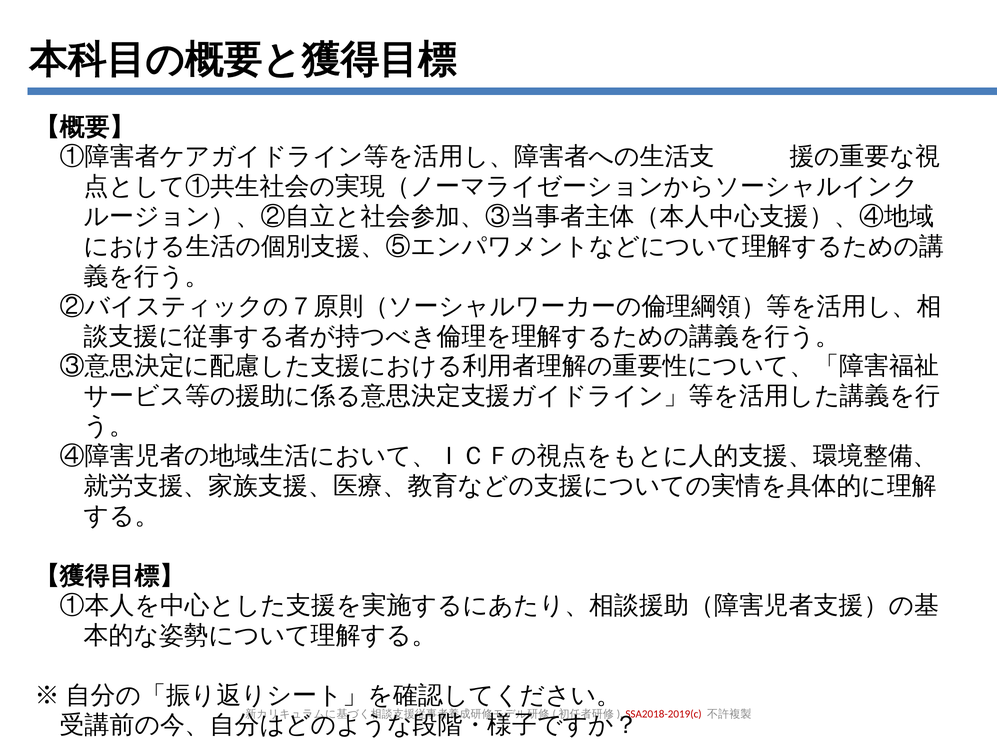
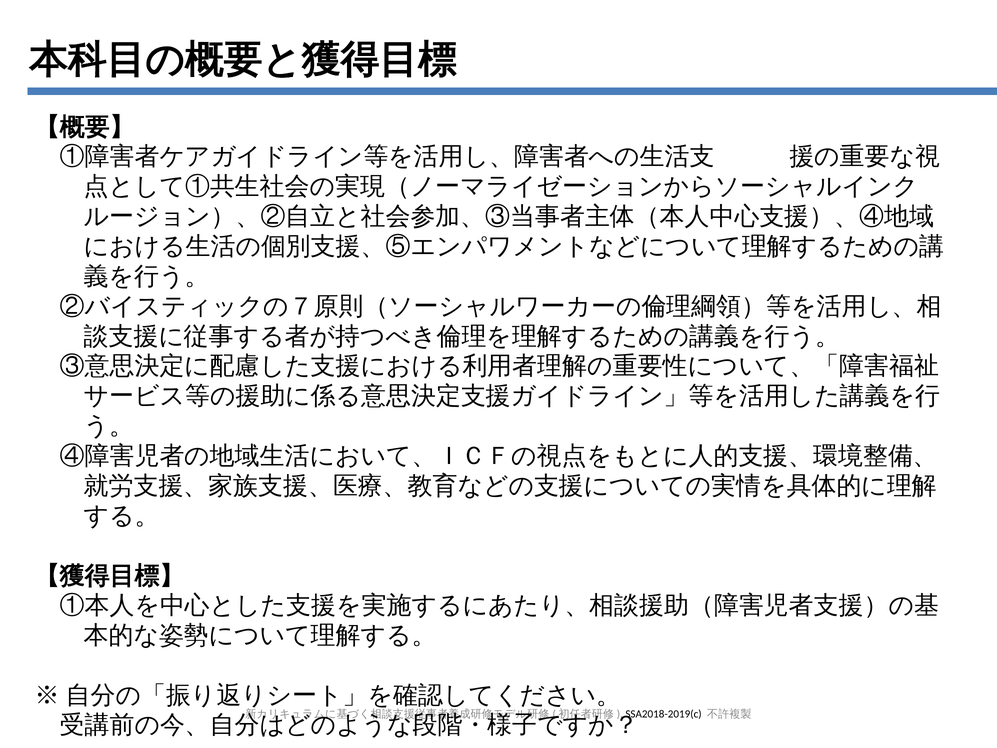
SSA2018-2019(c colour: red -> black (664, 714)
